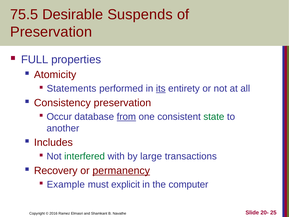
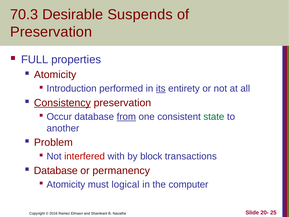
75.5: 75.5 -> 70.3 (24, 14)
Statements: Statements -> Introduction (72, 88)
Consistency underline: none -> present (62, 103)
Includes: Includes -> Problem (53, 142)
interfered colour: green -> red (85, 156)
large: large -> block (151, 156)
Recovery: Recovery -> Database (56, 170)
permanency underline: present -> none (121, 170)
Example: Example -> Atomicity (66, 184)
explicit: explicit -> logical (125, 184)
